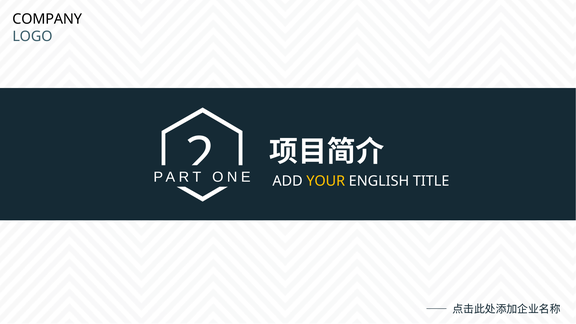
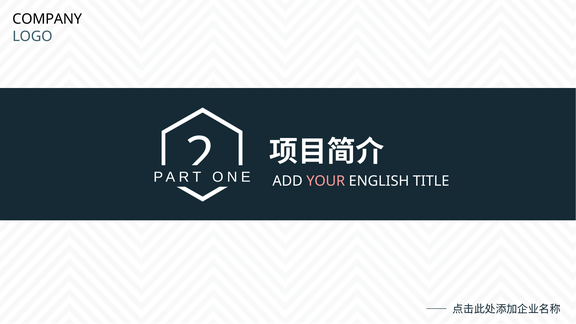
YOUR colour: yellow -> pink (326, 181)
